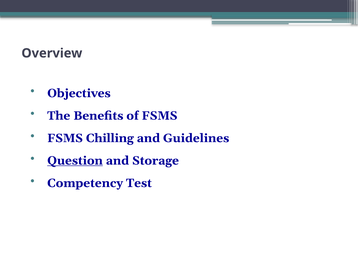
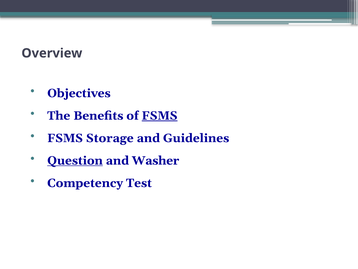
FSMS underline: none -> present (160, 115)
Chilling: Chilling -> Storage (110, 138)
Storage: Storage -> Washer (156, 160)
